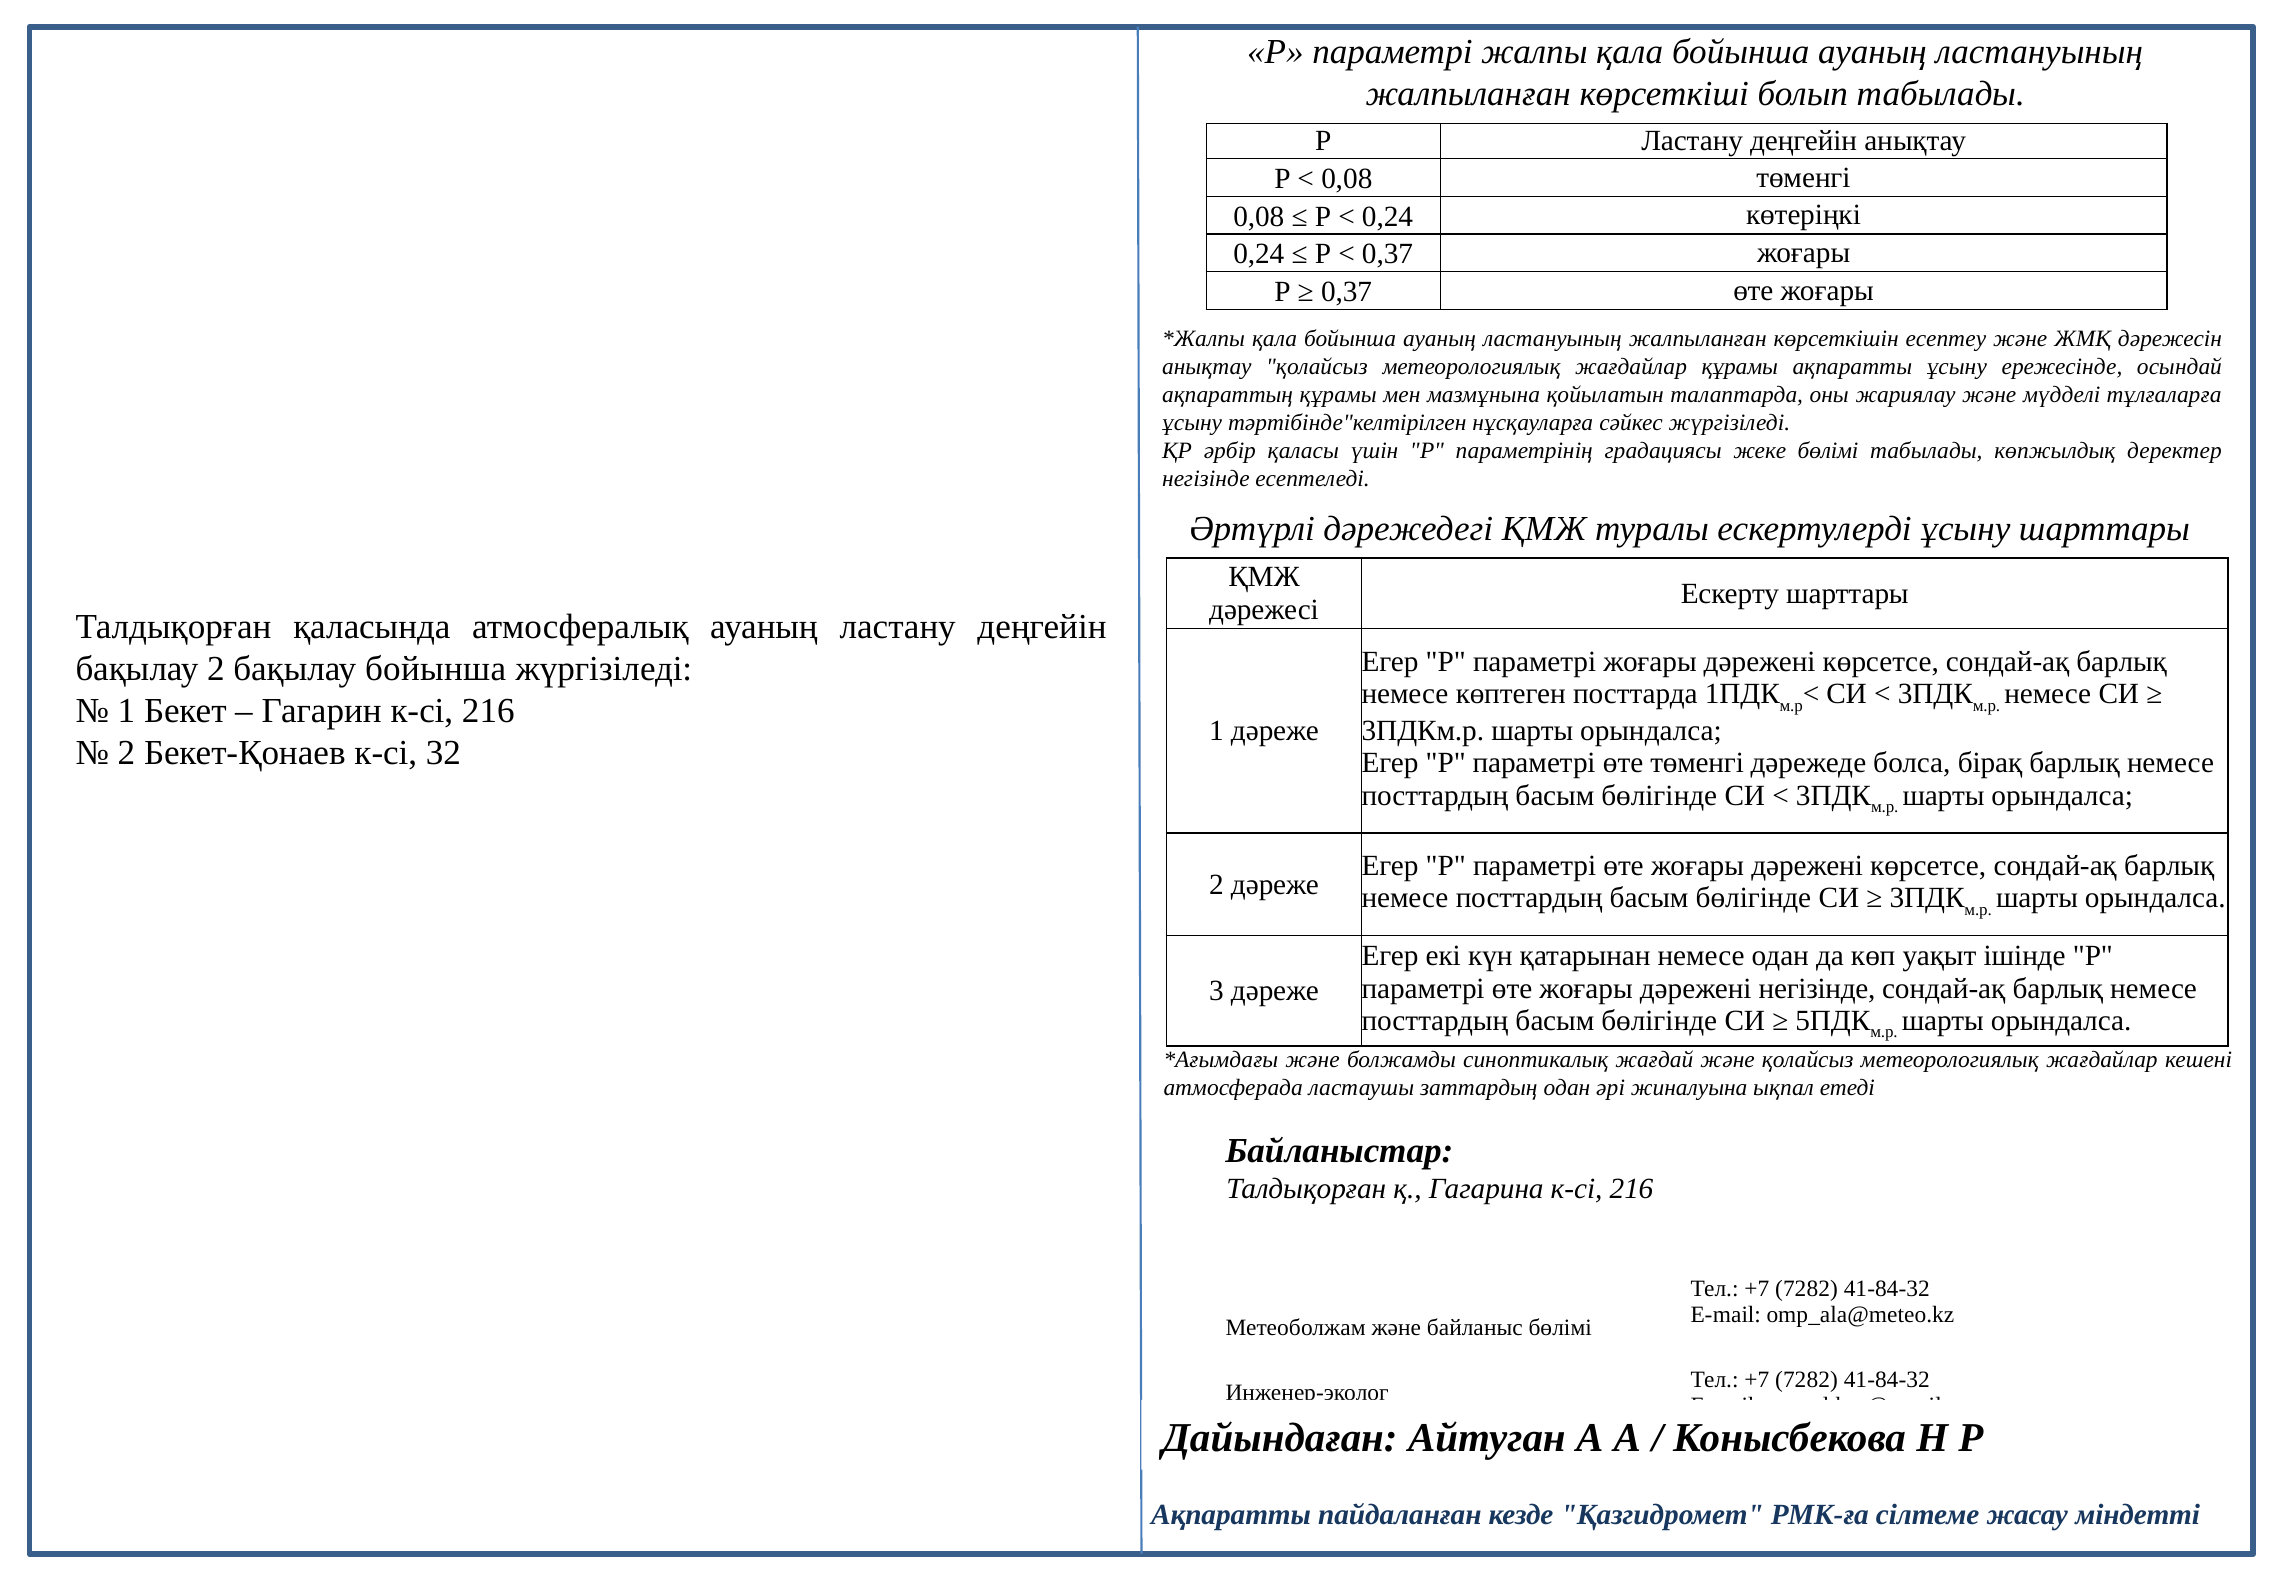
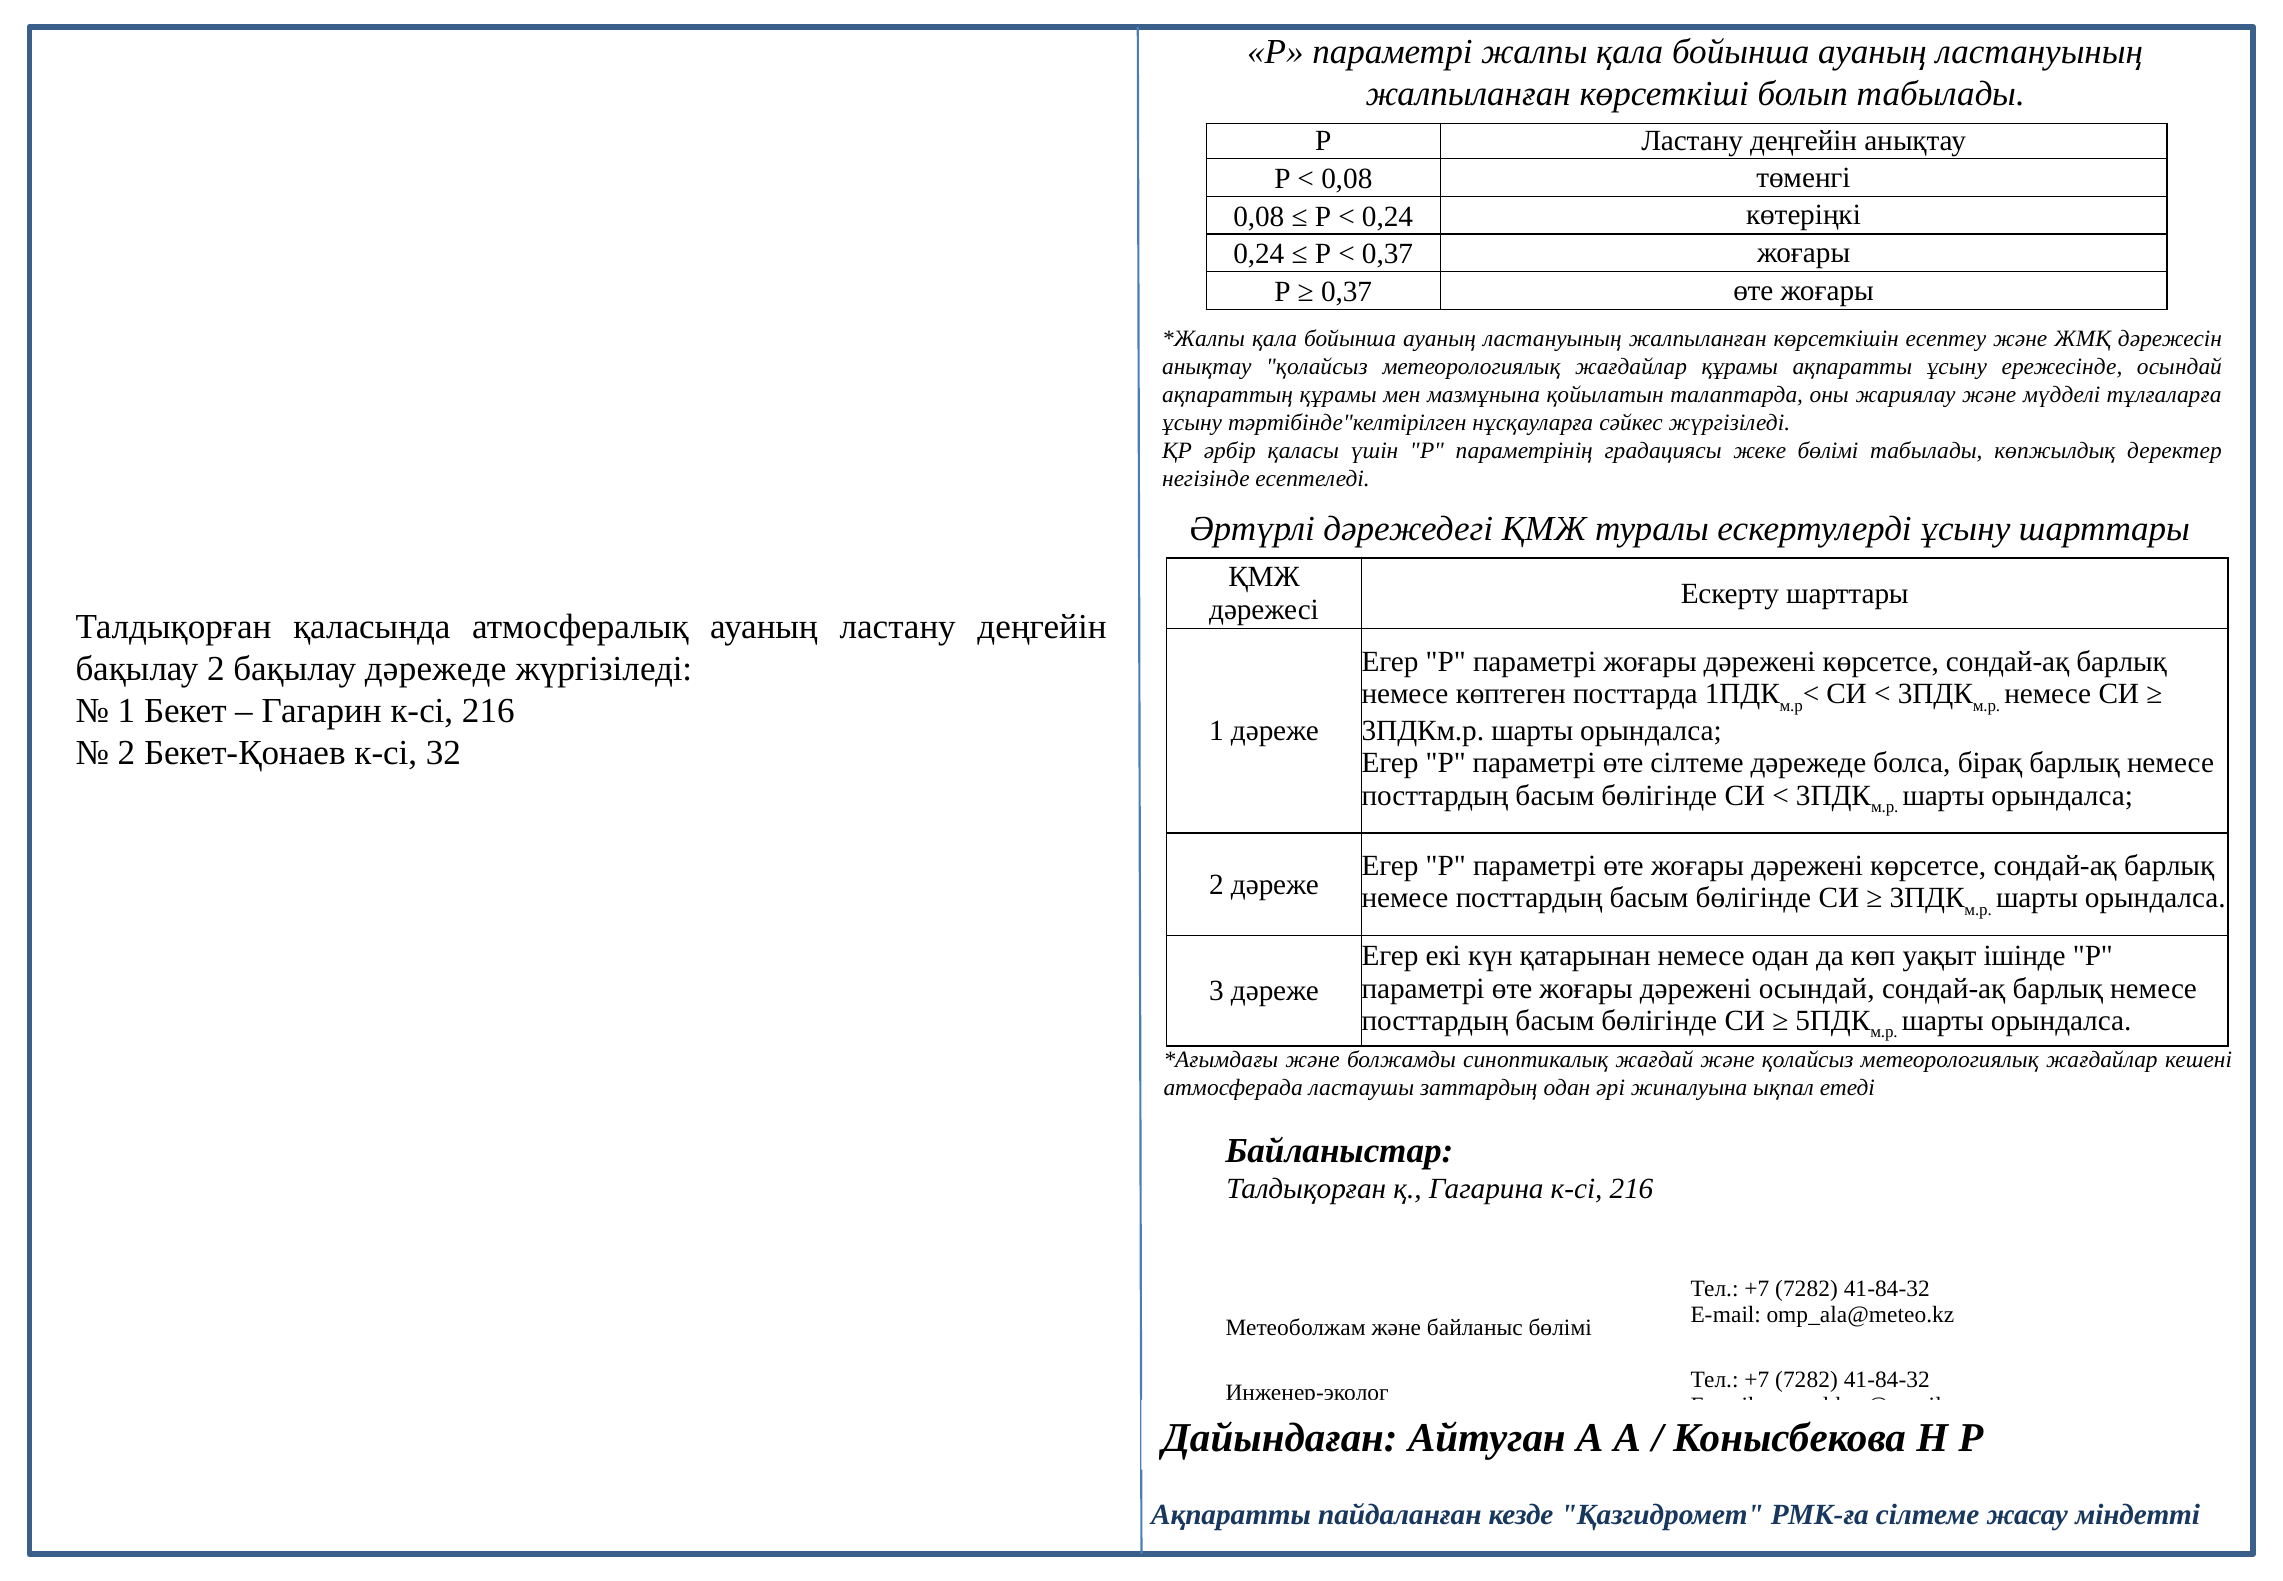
бақылау бойынша: бойынша -> дәрежеде (436, 669)
өте төменгі: төменгі -> сілтеме (1697, 763)
дәрежені негізінде: негізінде -> осындай (1817, 988)
